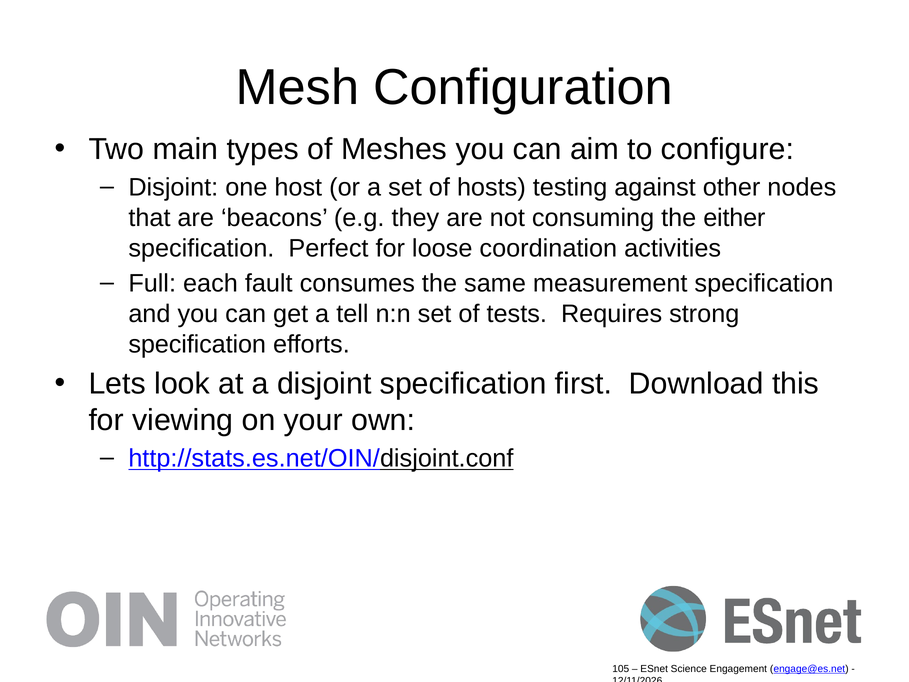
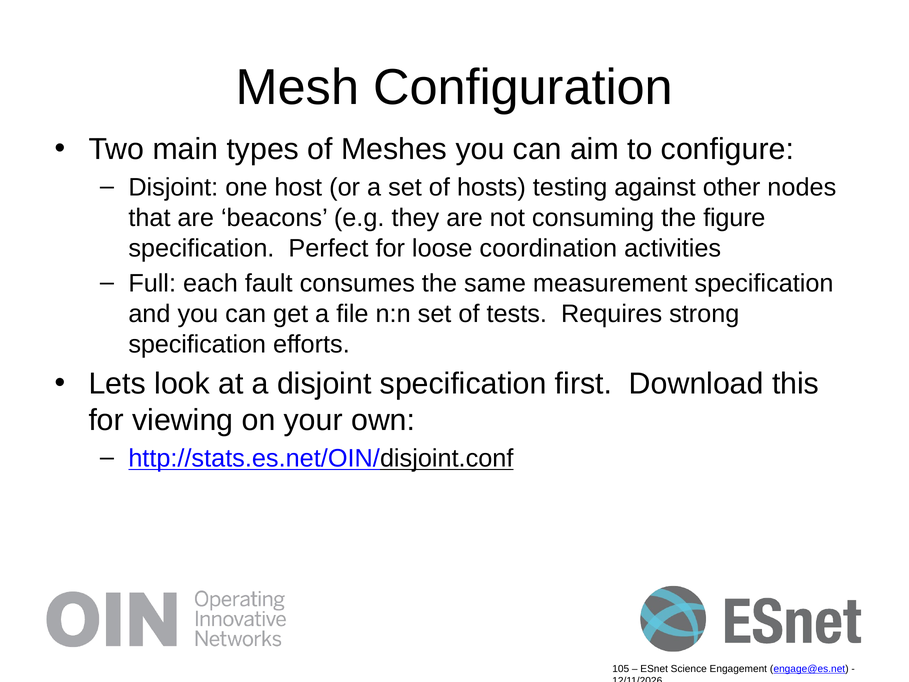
either: either -> figure (734, 218)
tell: tell -> file (352, 314)
